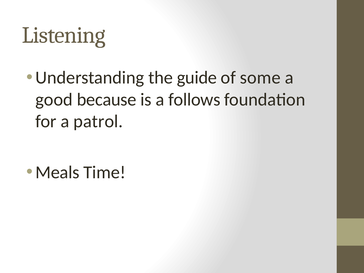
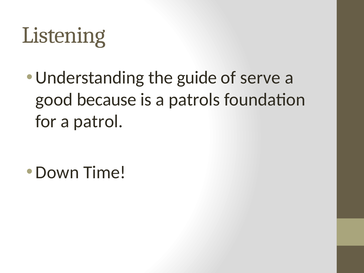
some: some -> serve (260, 78)
follows: follows -> patrols (194, 100)
Meals: Meals -> Down (57, 172)
